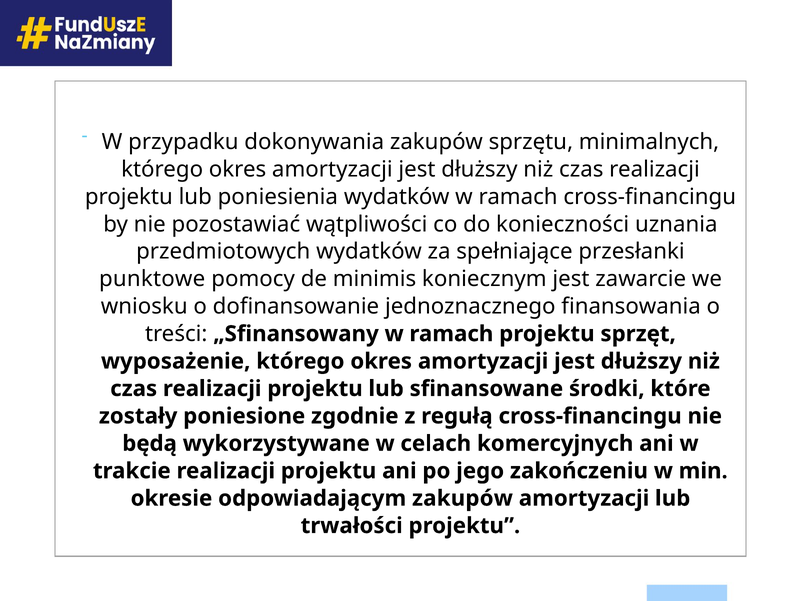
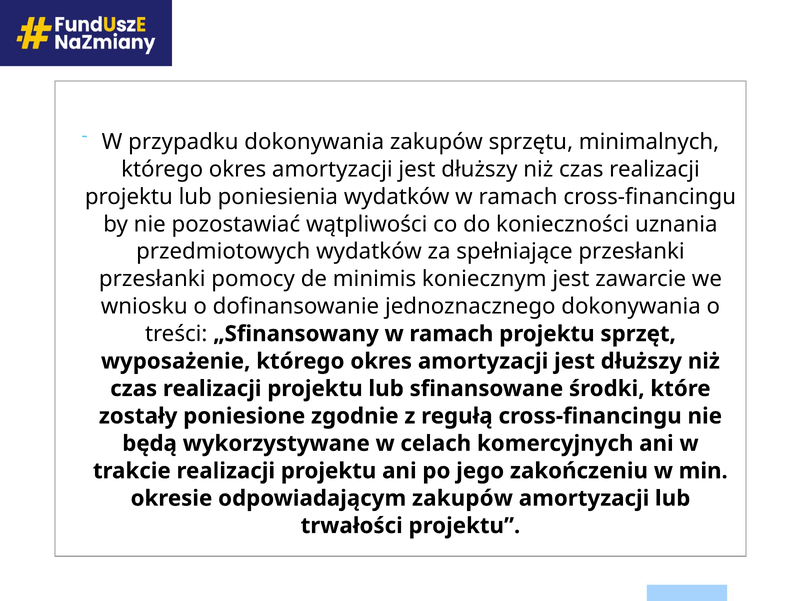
punktowe: punktowe -> przesłanki (152, 279)
jednoznacznego finansowania: finansowania -> dokonywania (631, 306)
